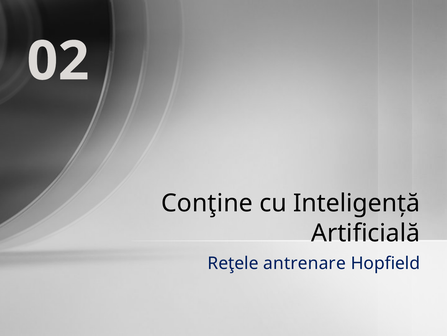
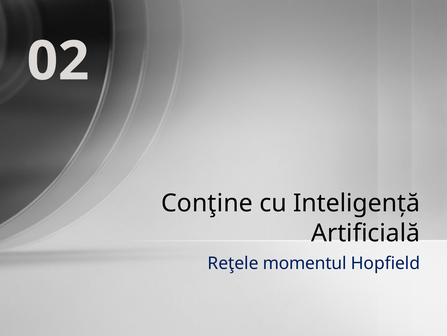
antrenare: antrenare -> momentul (305, 263)
